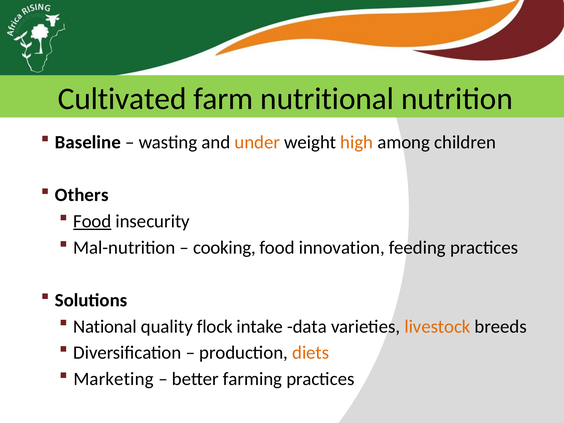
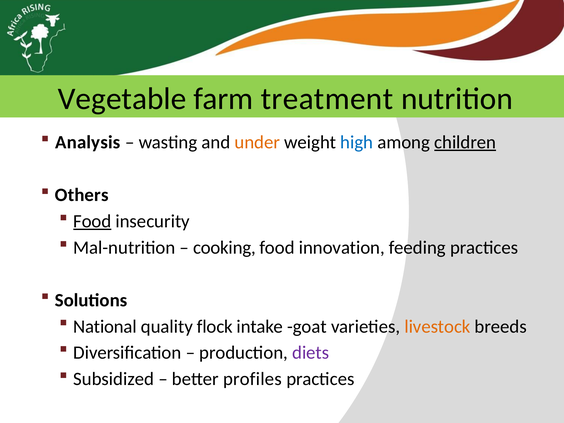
Cultivated: Cultivated -> Vegetable (122, 99)
nutritional: nutritional -> treatment (327, 99)
Baseline: Baseline -> Analysis (88, 142)
high colour: orange -> blue (357, 142)
children underline: none -> present (465, 142)
data: data -> goat (307, 326)
diets colour: orange -> purple (311, 353)
Marketing: Marketing -> Subsidized (114, 379)
farming: farming -> profiles (252, 379)
